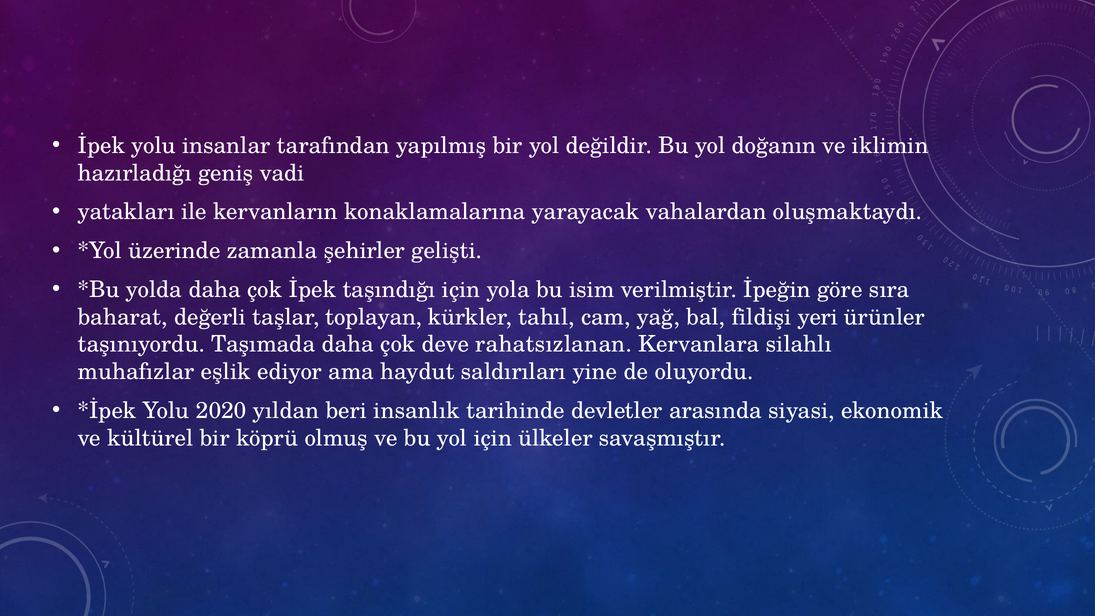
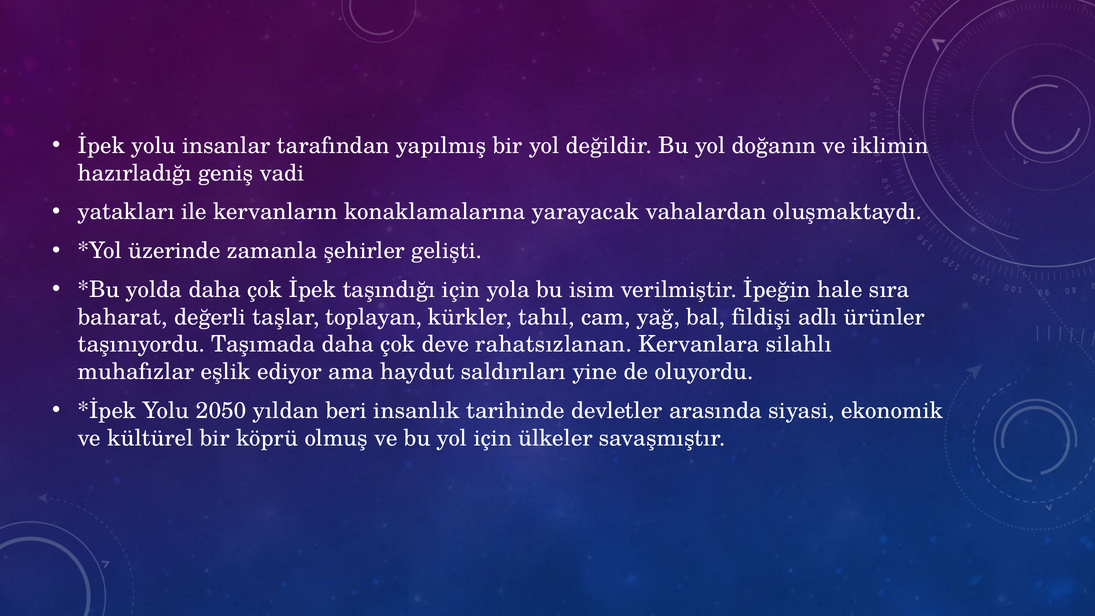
göre: göre -> hale (840, 290)
yeri: yeri -> adlı (818, 317)
2020: 2020 -> 2050 (221, 411)
